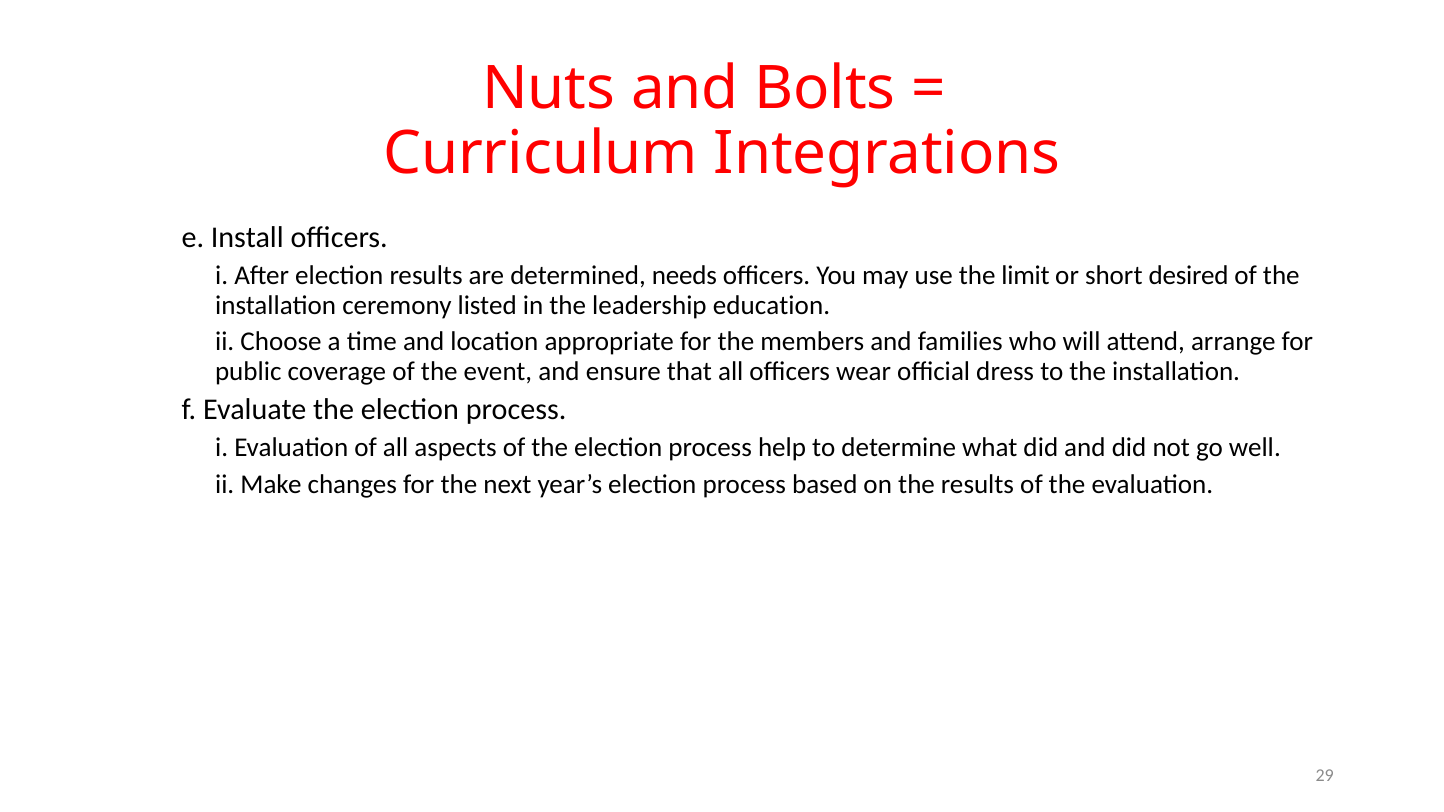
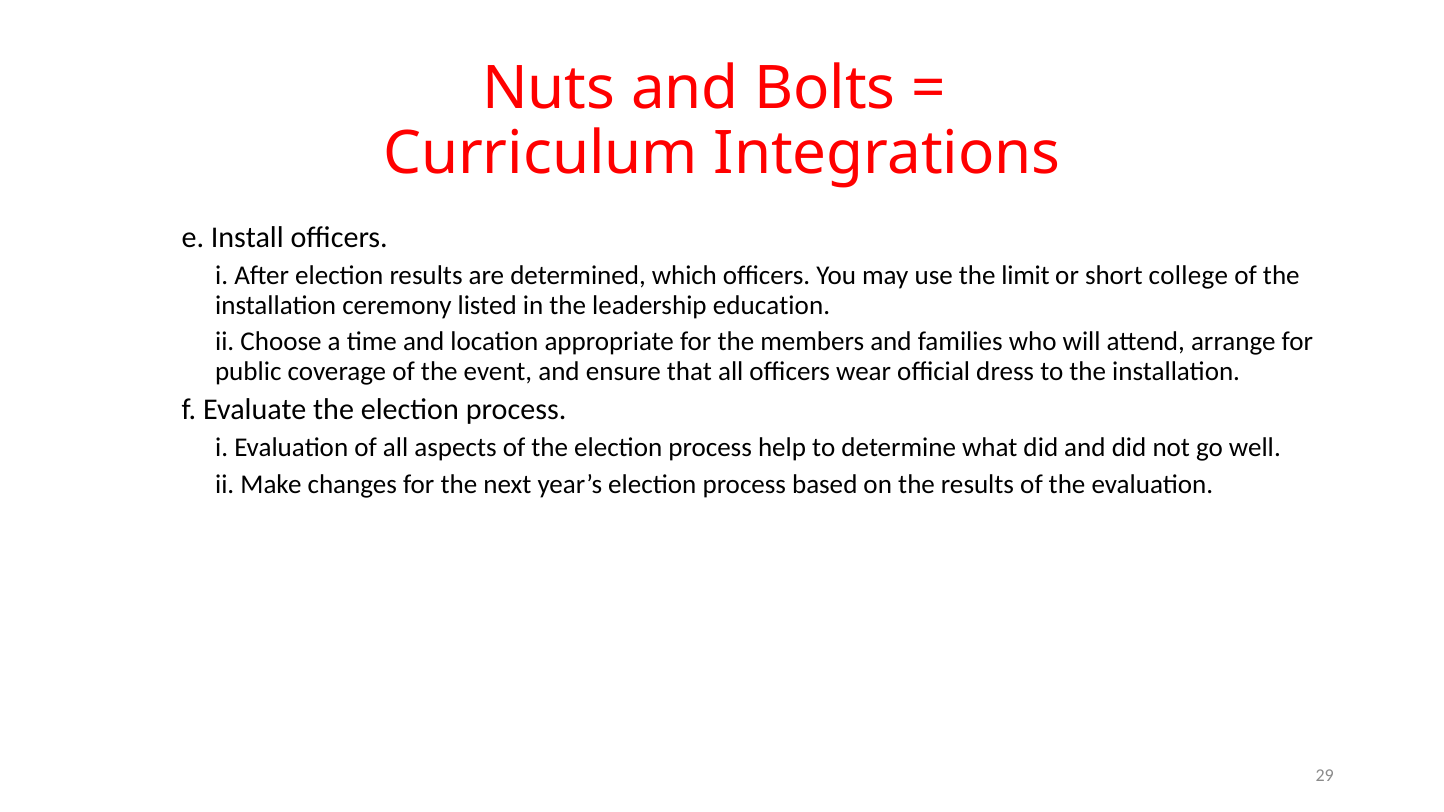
needs: needs -> which (684, 276)
desired: desired -> college (1188, 276)
